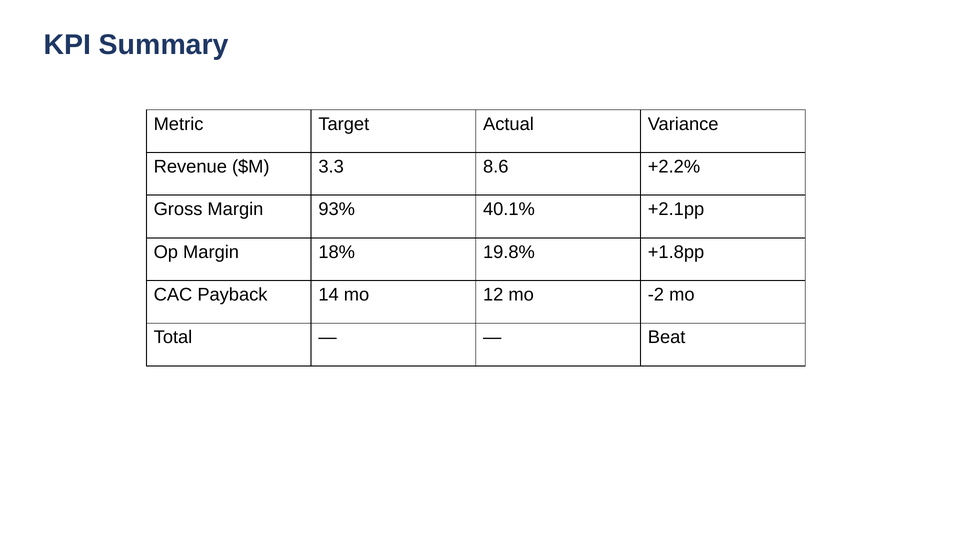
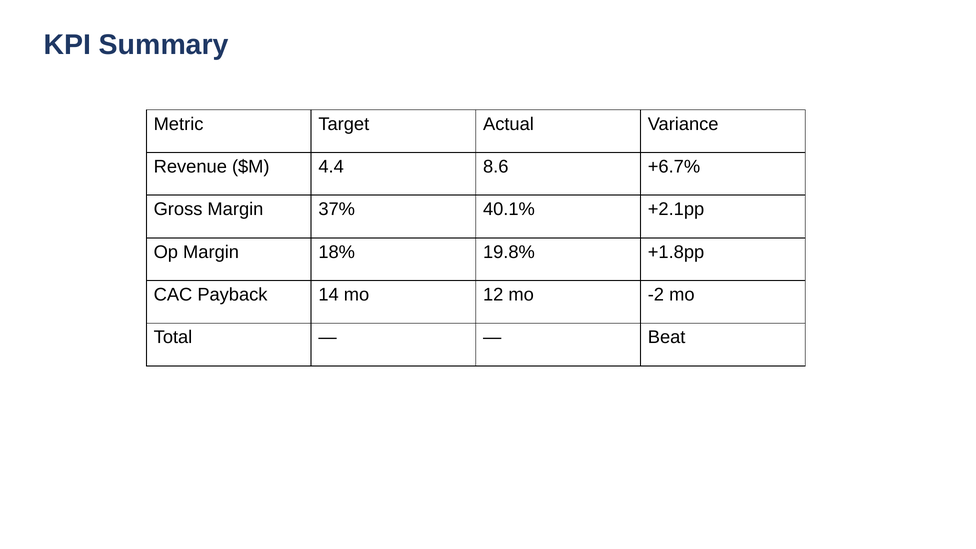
3.3: 3.3 -> 4.4 (331, 167)
+2.2%: +2.2% -> +6.7% (674, 167)
93%: 93% -> 37% (337, 209)
